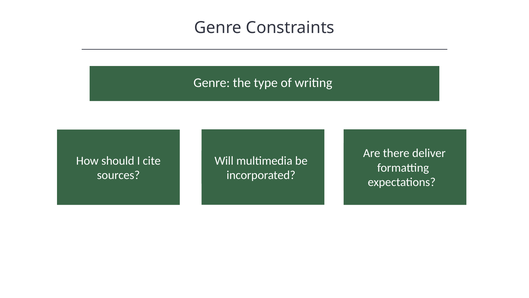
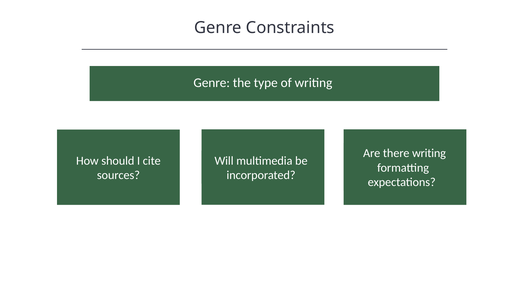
there deliver: deliver -> writing (429, 153)
